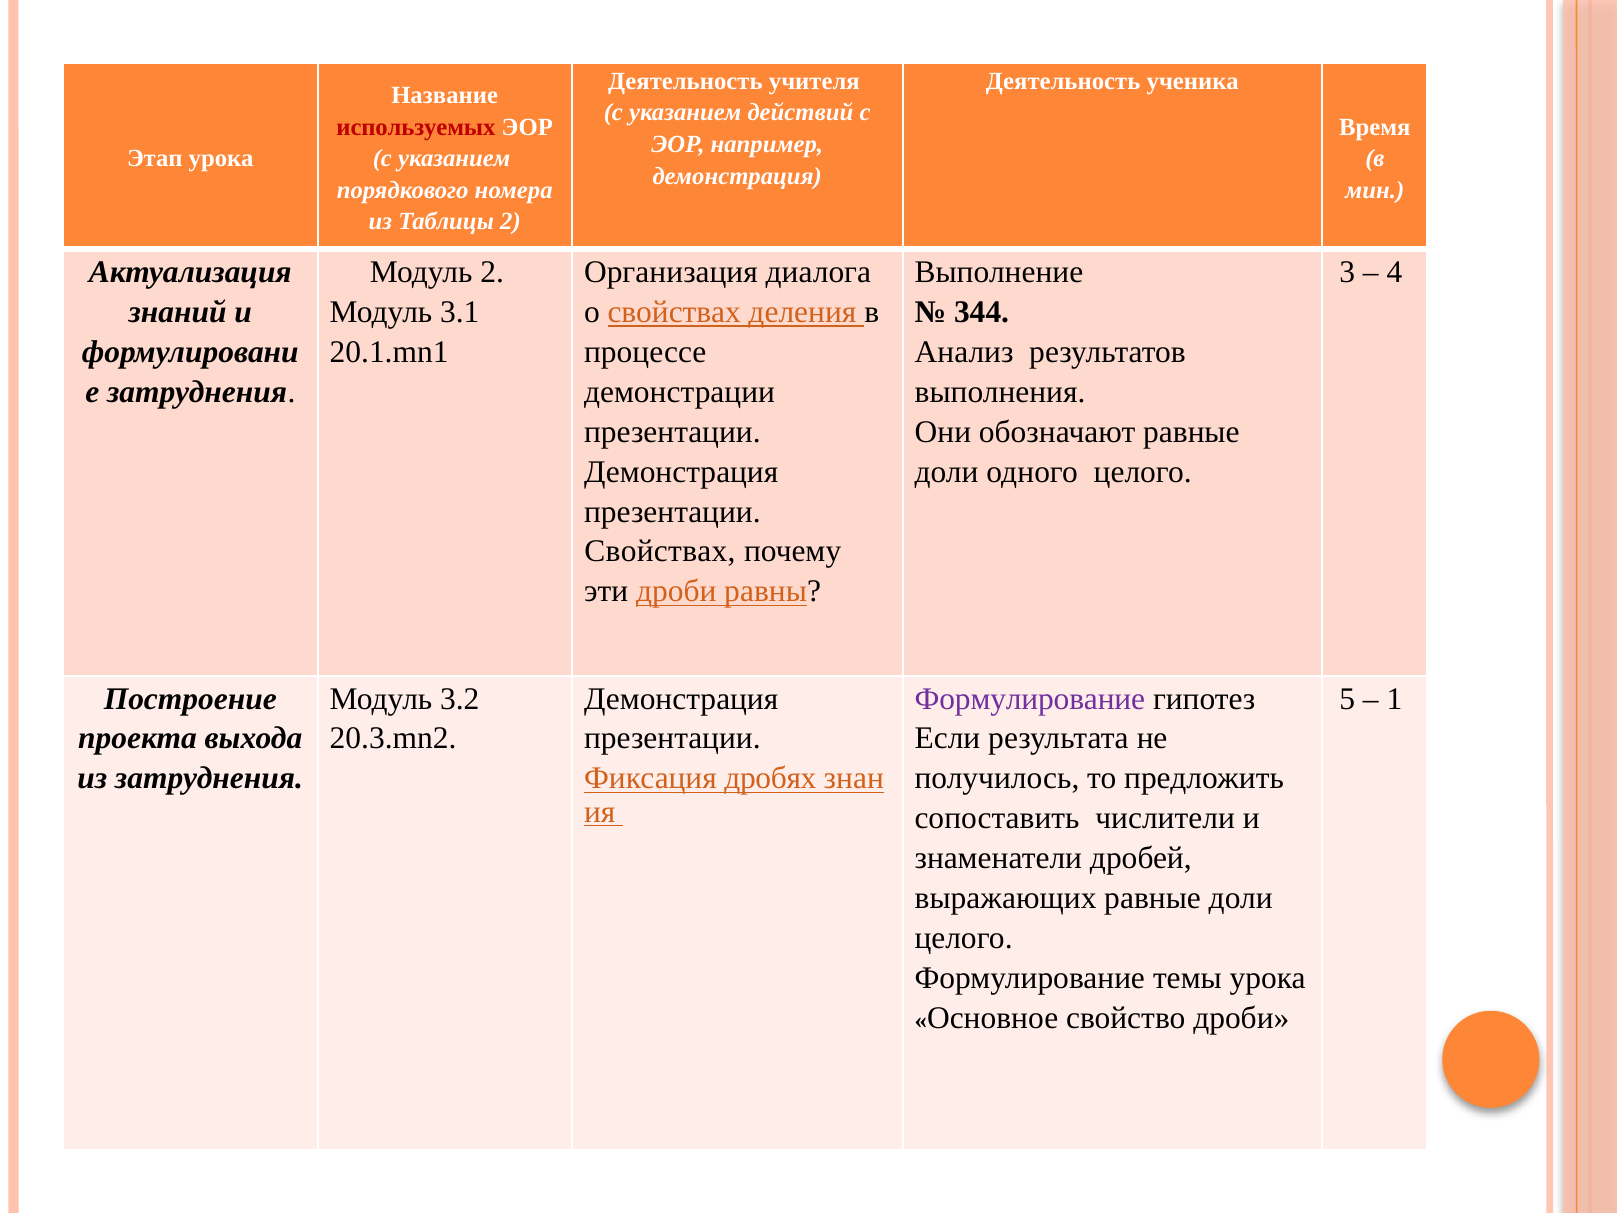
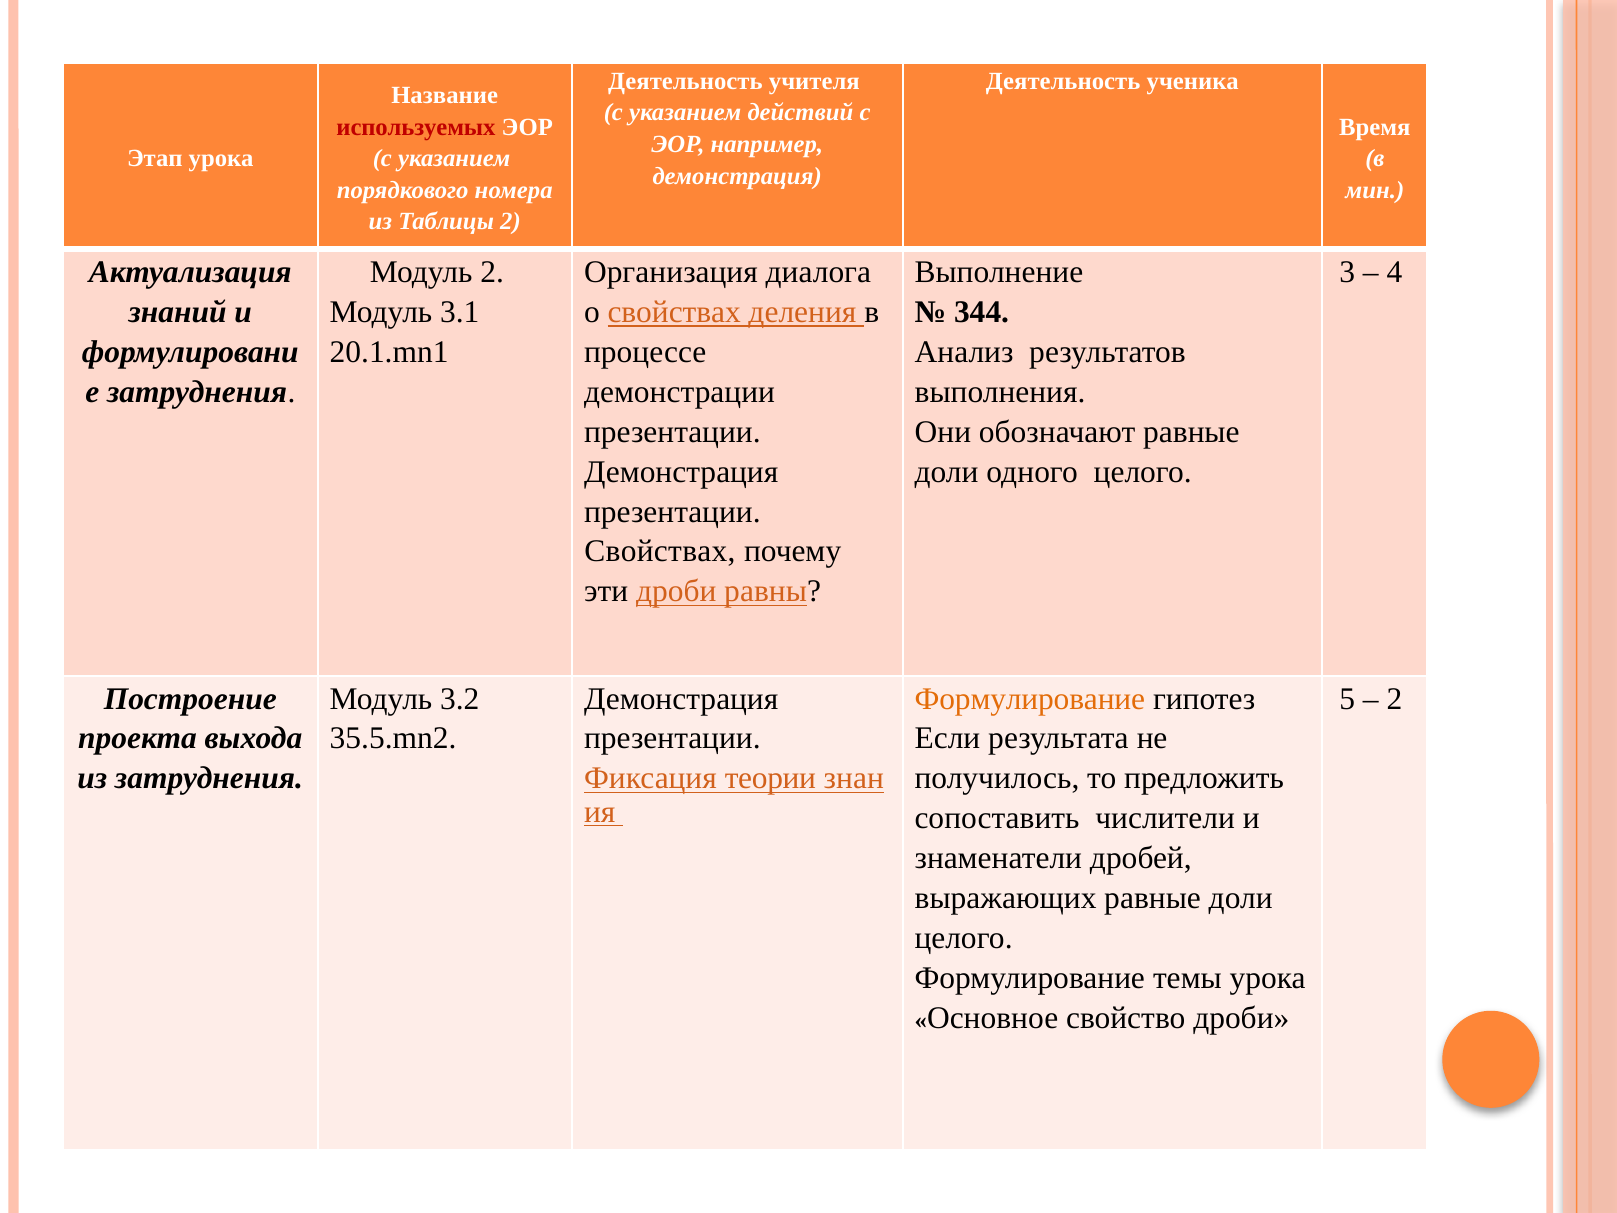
Формулирование colour: purple -> orange (1030, 698)
1: 1 -> 2 (1394, 698)
20.3.mn2: 20.3.mn2 -> 35.5.mn2 (393, 738)
дробях: дробях -> теории (770, 778)
